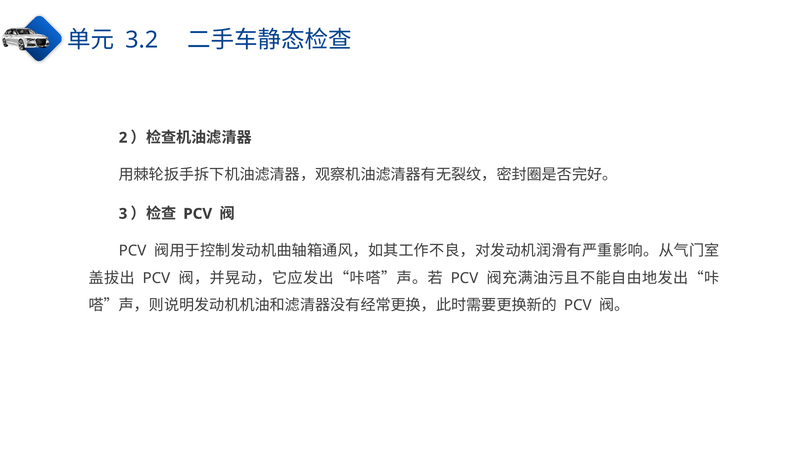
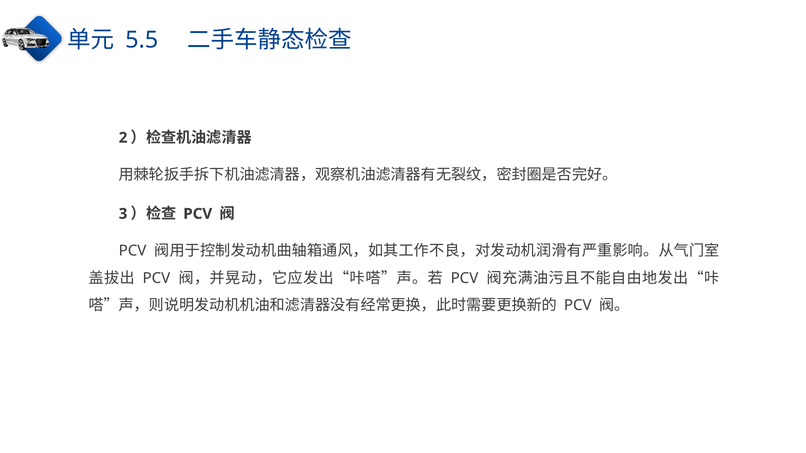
3.2: 3.2 -> 5.5 (142, 40)
